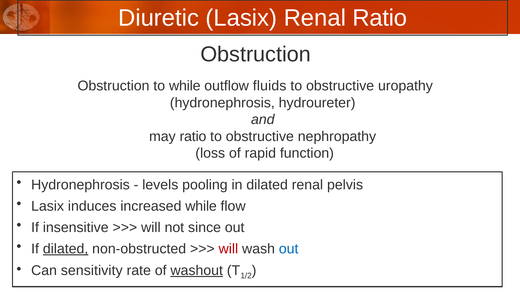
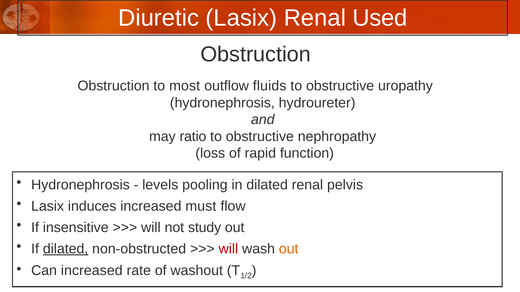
Renal Ratio: Ratio -> Used (380, 18)
to while: while -> most (185, 86)
increased while: while -> must (201, 207)
since: since -> study (205, 228)
out colour: blue -> orange (289, 249)
Can sensitivity: sensitivity -> increased (92, 271)
washout underline: present -> none (197, 271)
